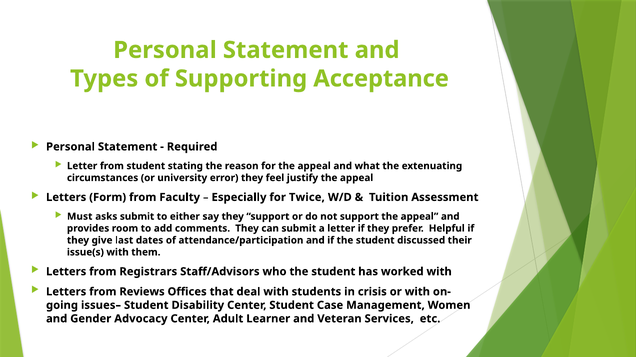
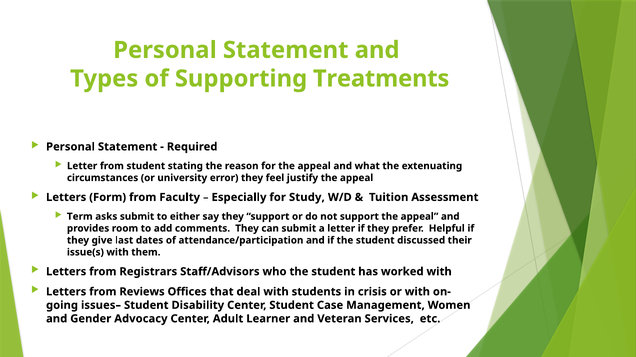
Acceptance: Acceptance -> Treatments (381, 79)
Twice: Twice -> Study (307, 198)
Must: Must -> Term (80, 217)
